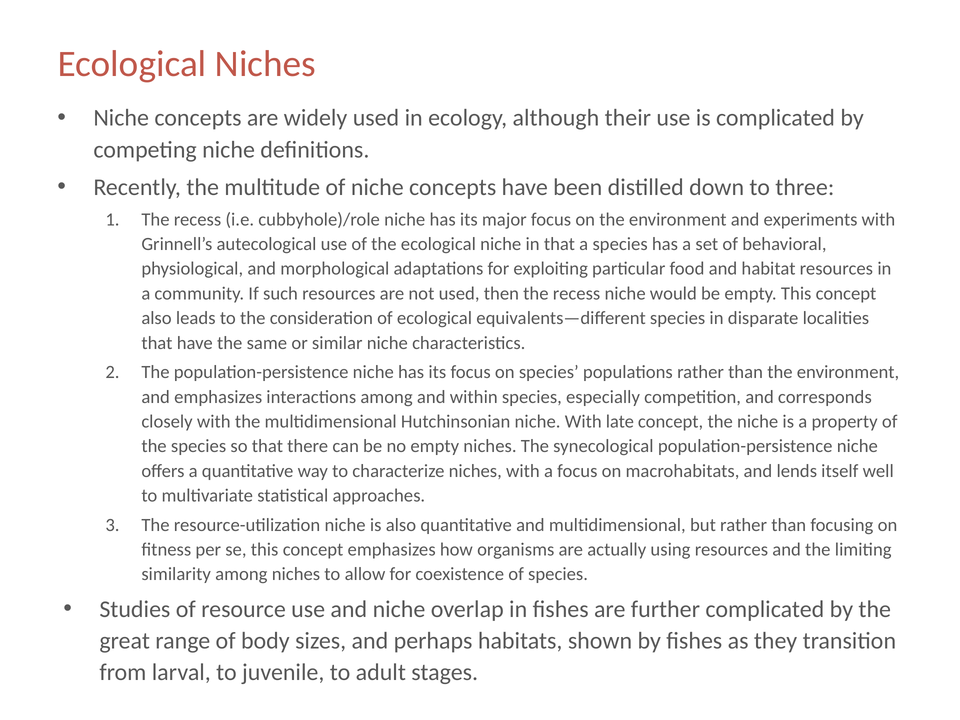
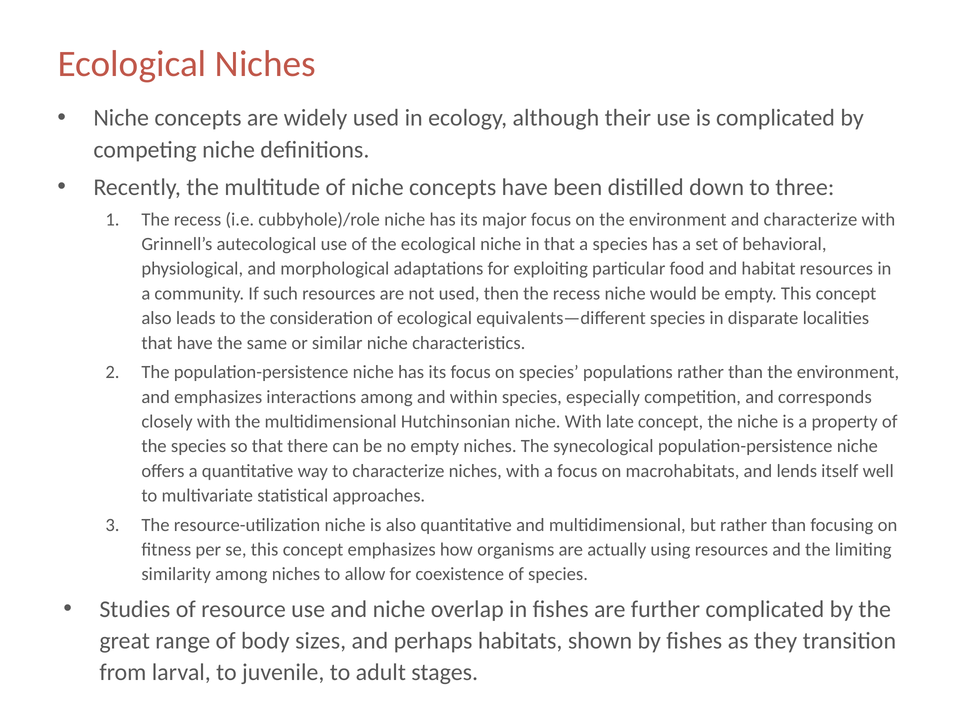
and experiments: experiments -> characterize (810, 219)
